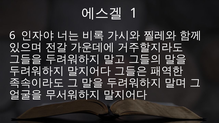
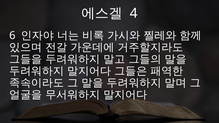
1: 1 -> 4 (134, 13)
